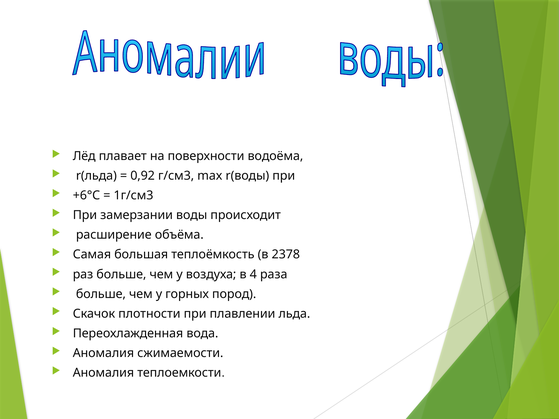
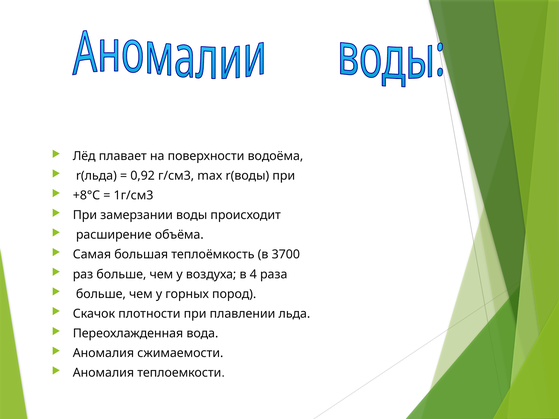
+6°С: +6°С -> +8°С (86, 196)
2378: 2378 -> 3700 (286, 255)
